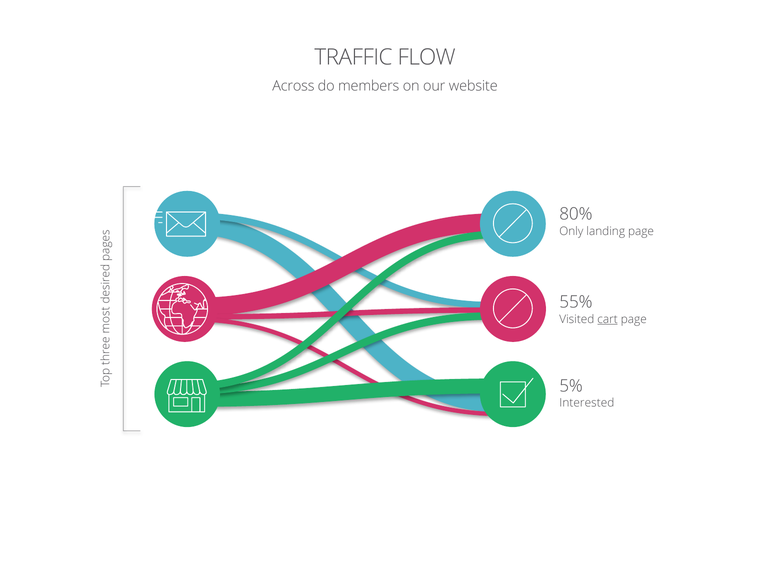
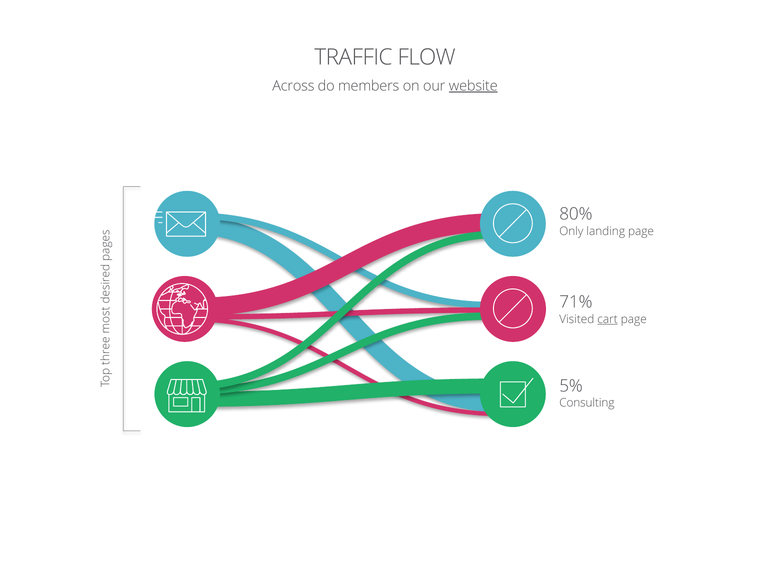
website underline: none -> present (473, 86)
55%: 55% -> 71% (576, 302)
Interested: Interested -> Consulting (587, 403)
